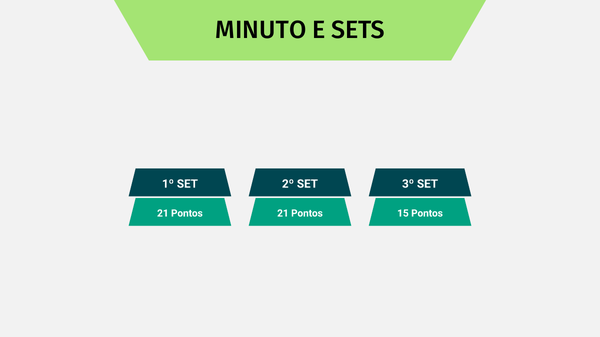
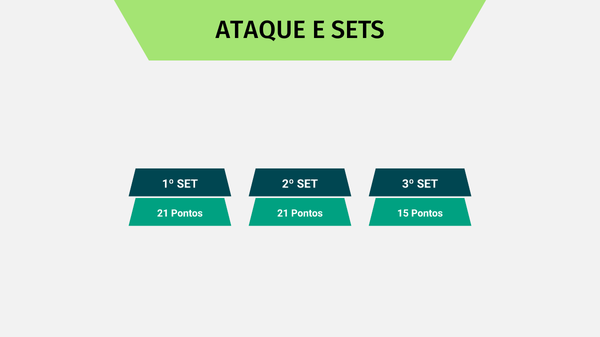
MINUTO: MINUTO -> ATAQUE (261, 30)
